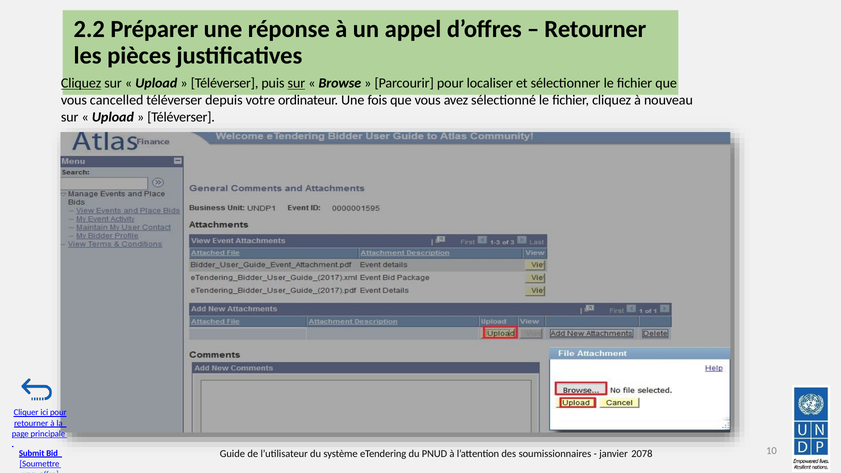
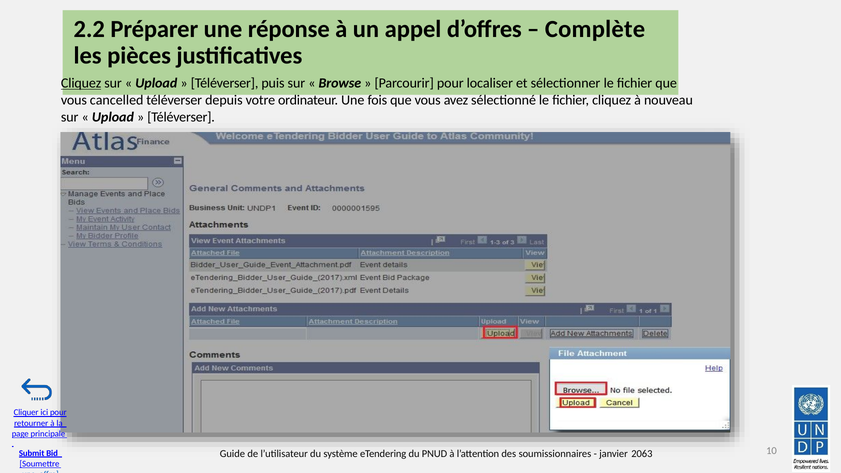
Retourner: Retourner -> Complète (595, 29)
sur underline: present -> none (296, 83)
2078: 2078 -> 2063 (642, 454)
